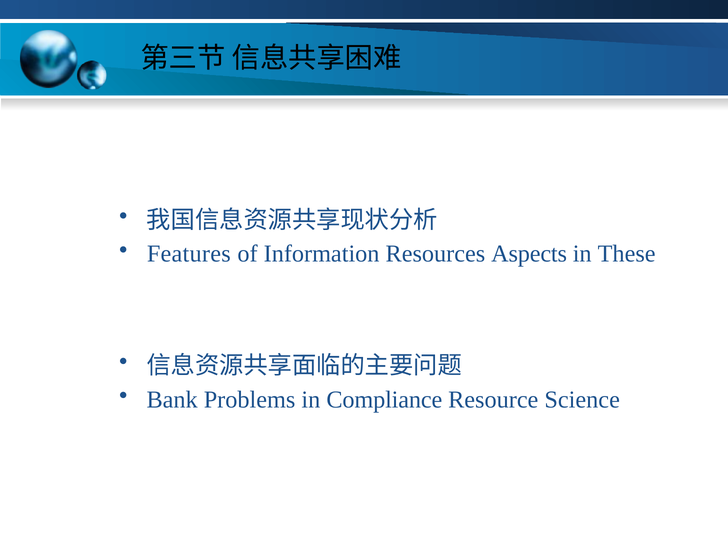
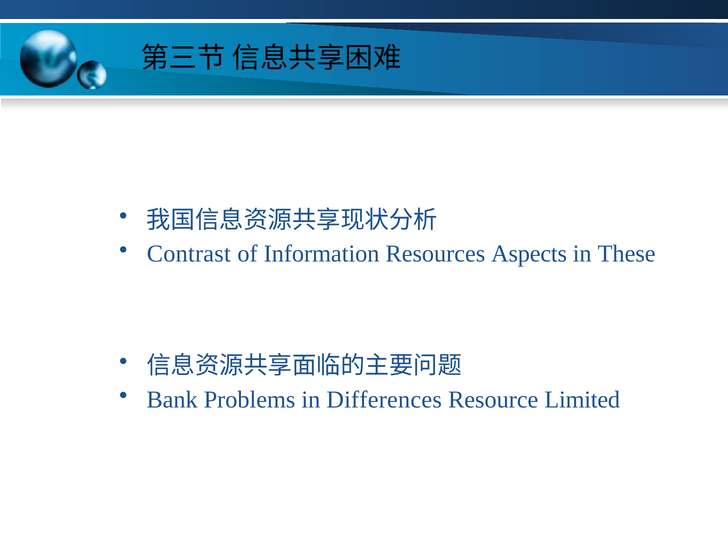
Features: Features -> Contrast (189, 254)
Compliance: Compliance -> Differences (384, 400)
Science: Science -> Limited (582, 400)
